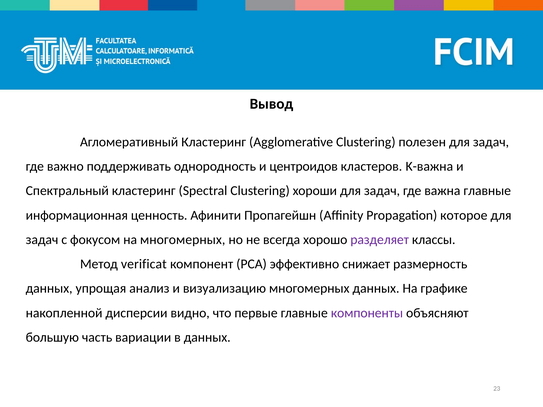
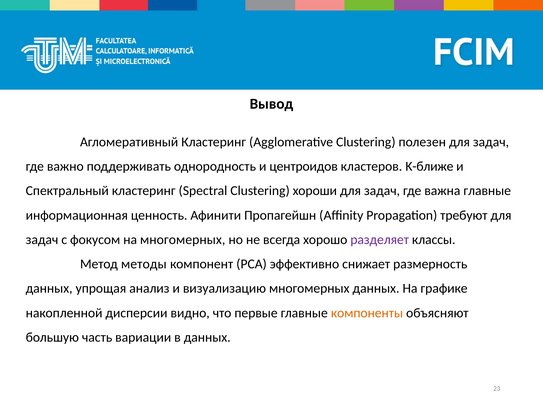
K-важна: K-важна -> K-ближе (429, 167)
которое: которое -> требуют (464, 215)
verificat: verificat -> методы (144, 264)
компоненты colour: purple -> orange (367, 313)
